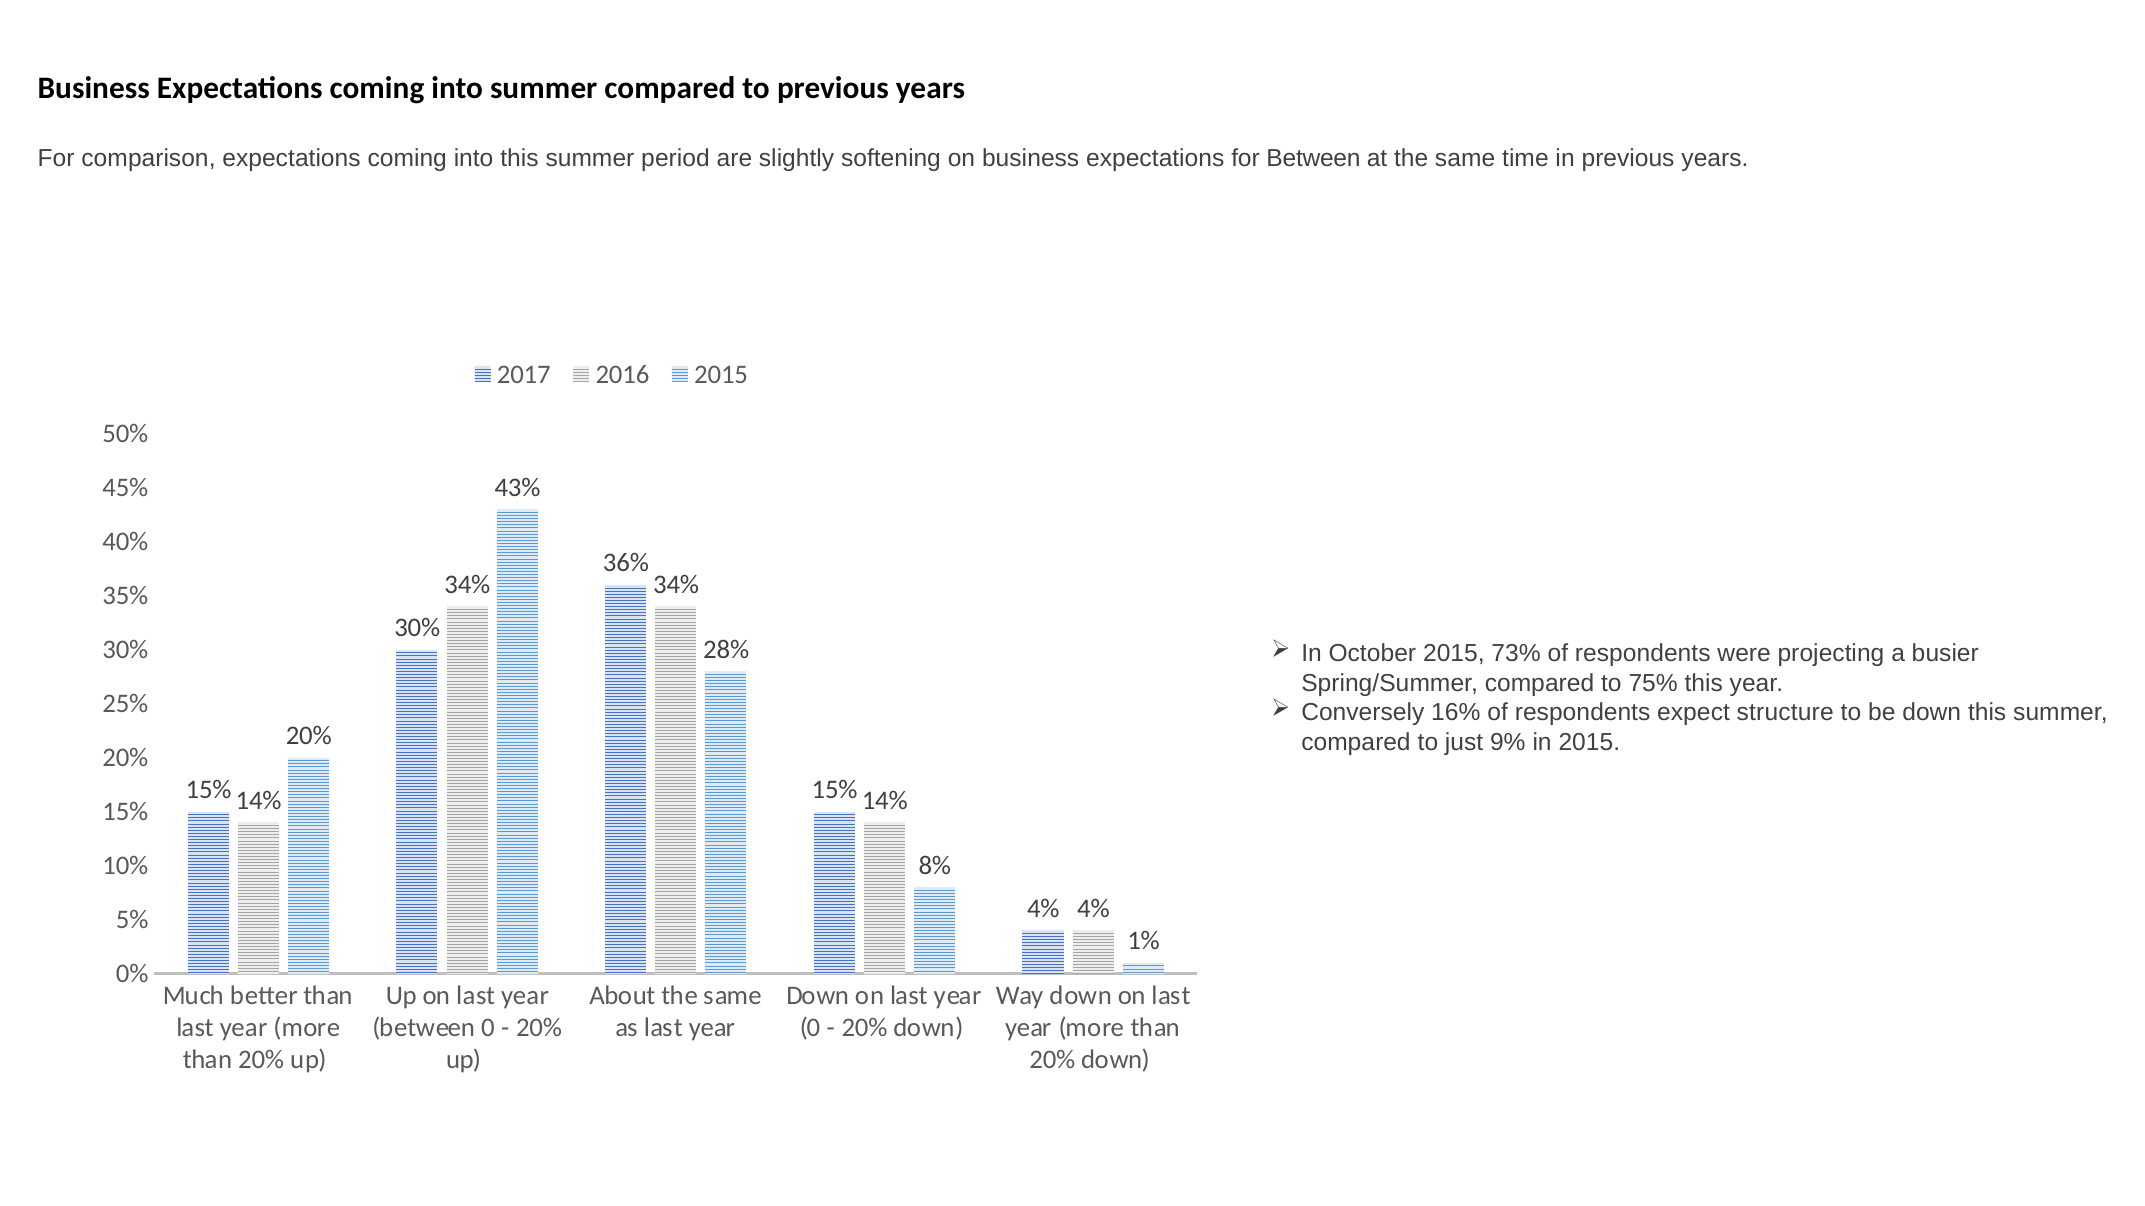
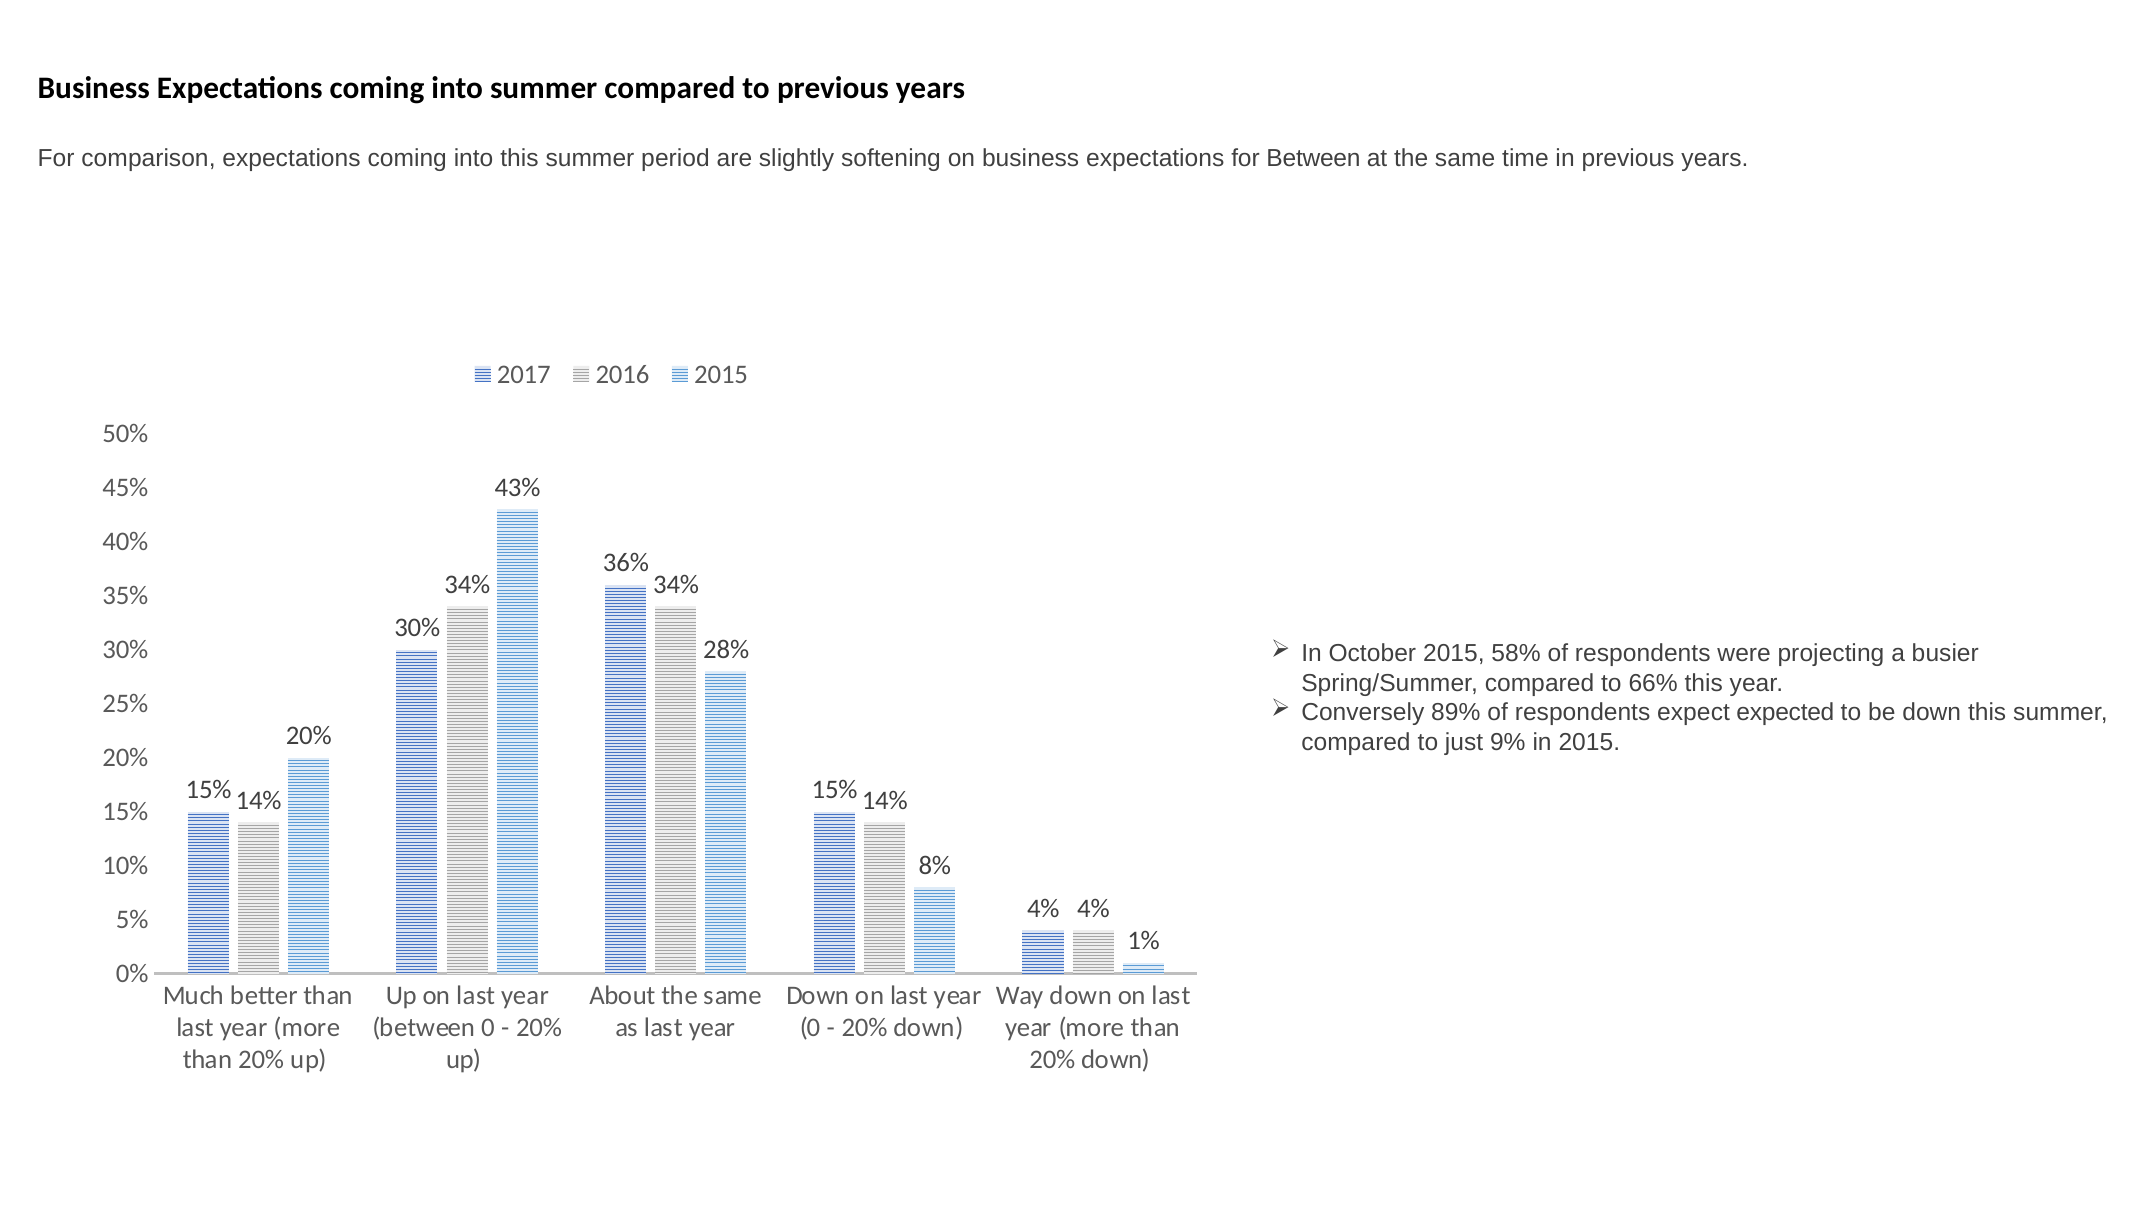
73%: 73% -> 58% (1516, 654)
75%: 75% -> 66% (1653, 683)
16%: 16% -> 89% (1456, 713)
structure: structure -> expected (1785, 713)
